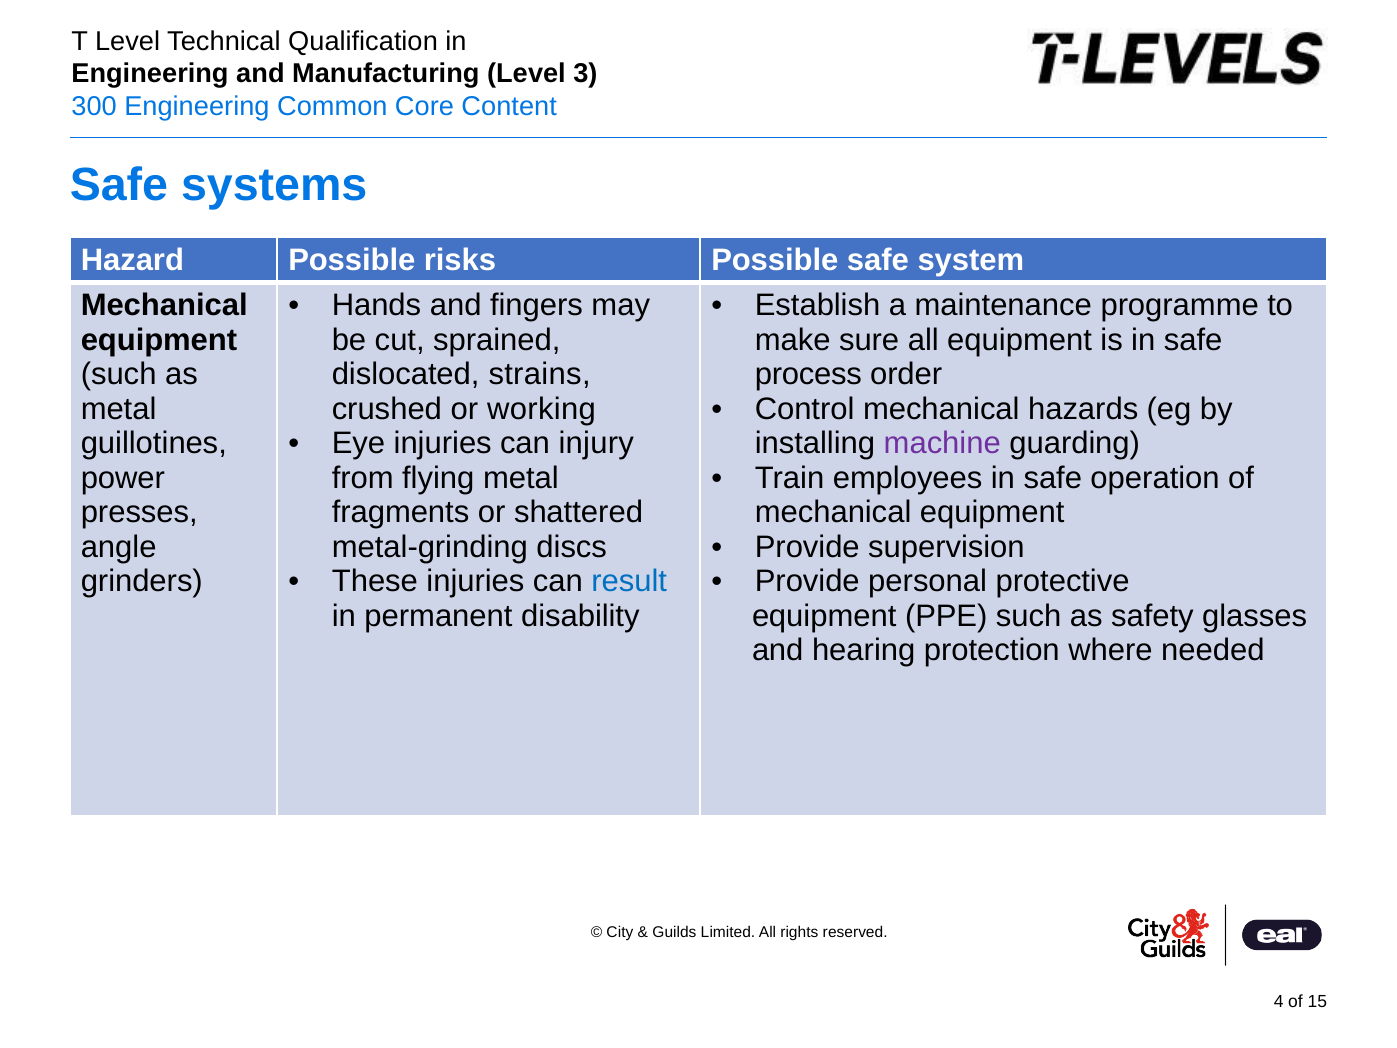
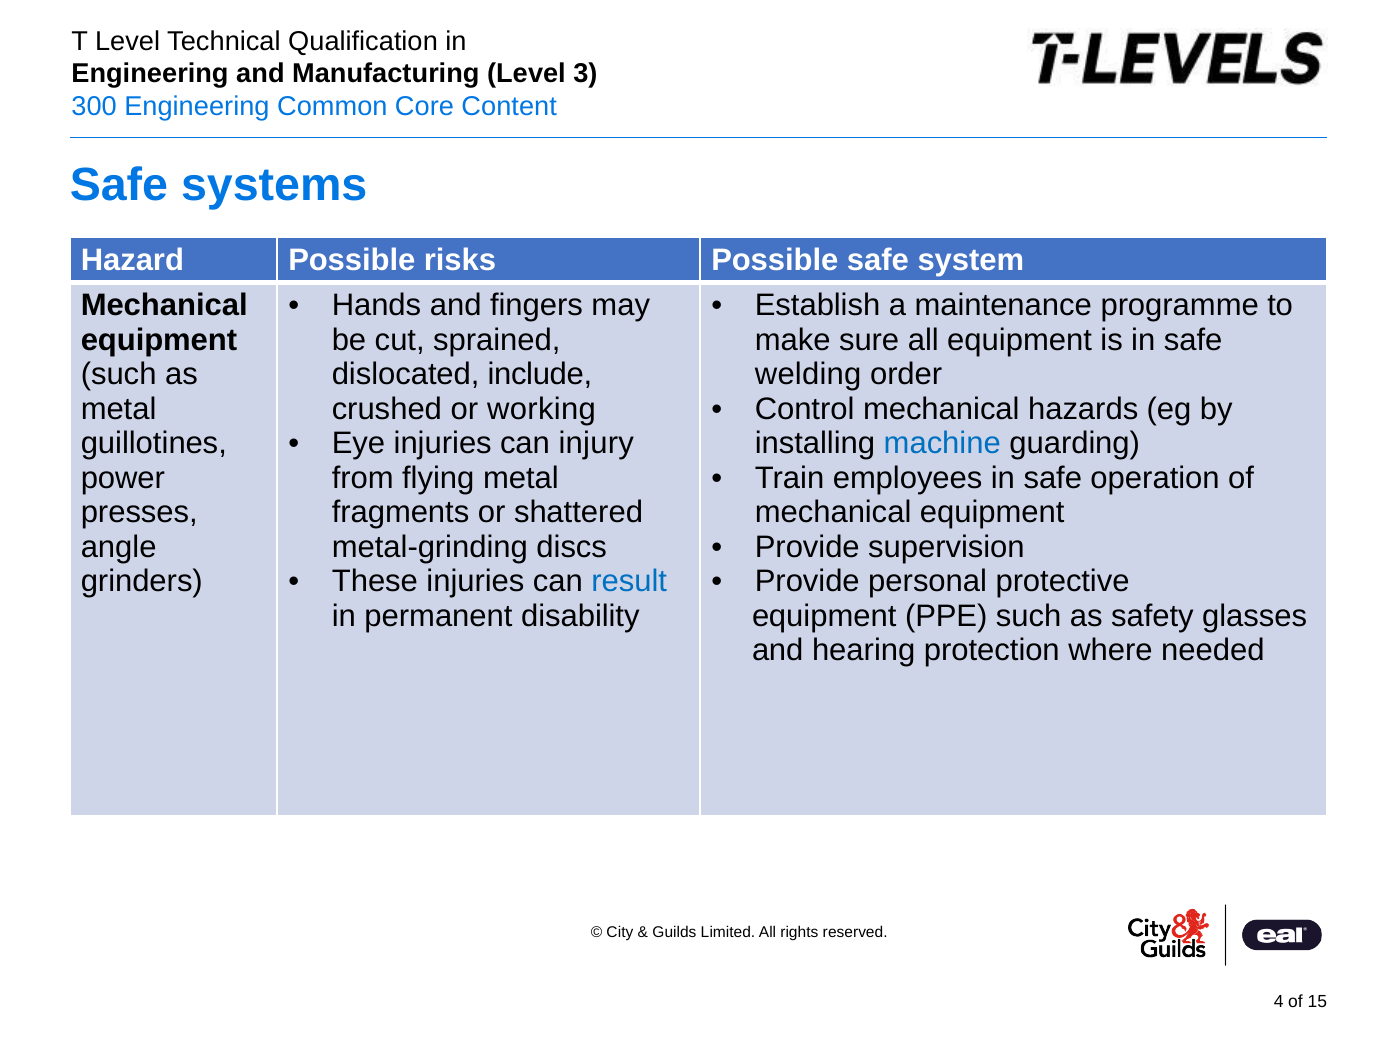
strains: strains -> include (540, 374)
process: process -> welding (808, 374)
machine colour: purple -> blue (942, 443)
